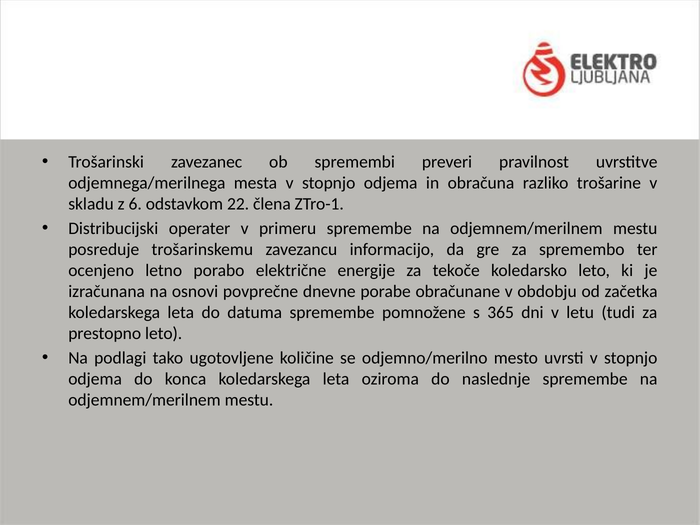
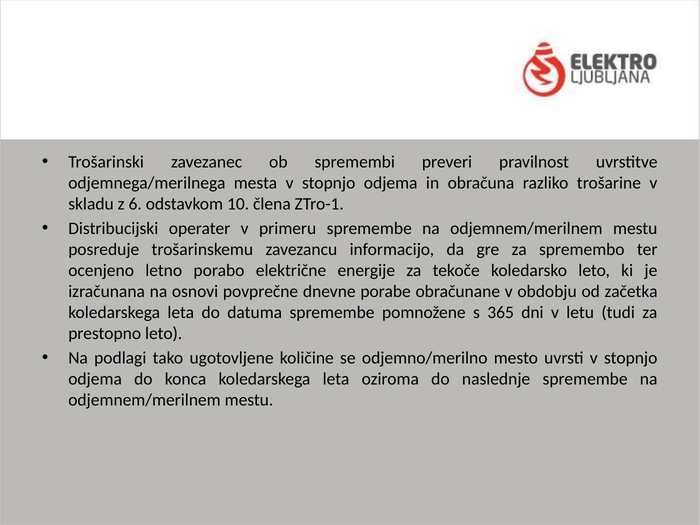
22: 22 -> 10 (238, 204)
